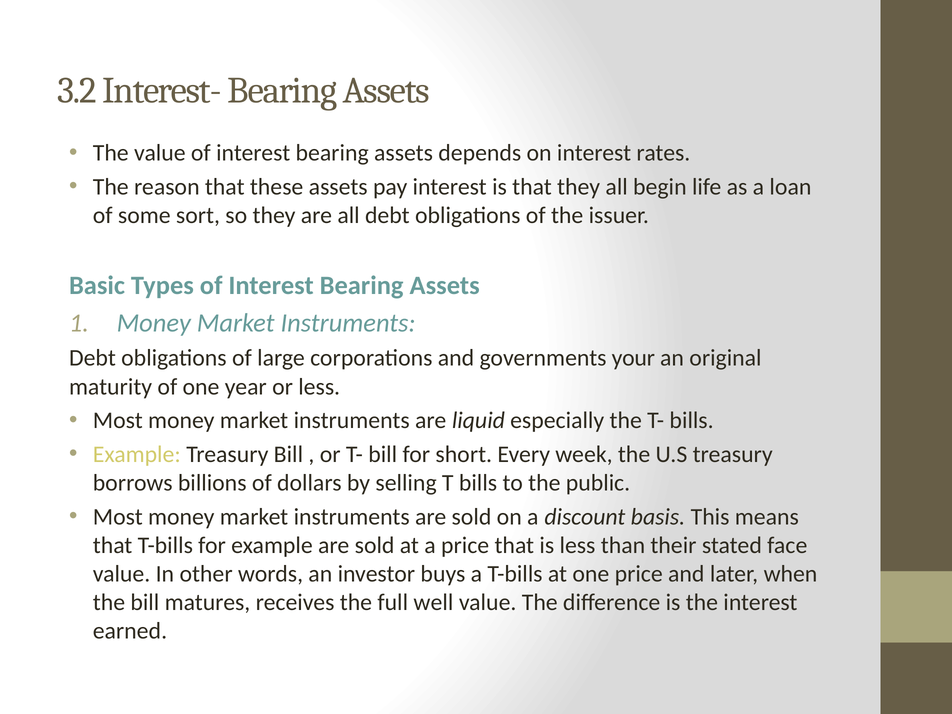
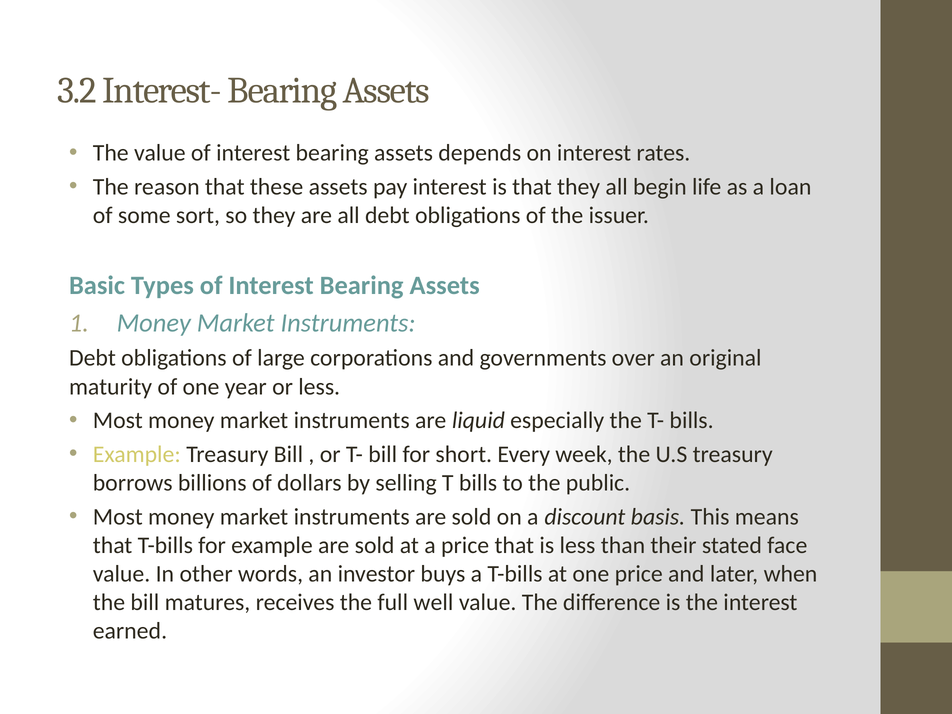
your: your -> over (633, 358)
